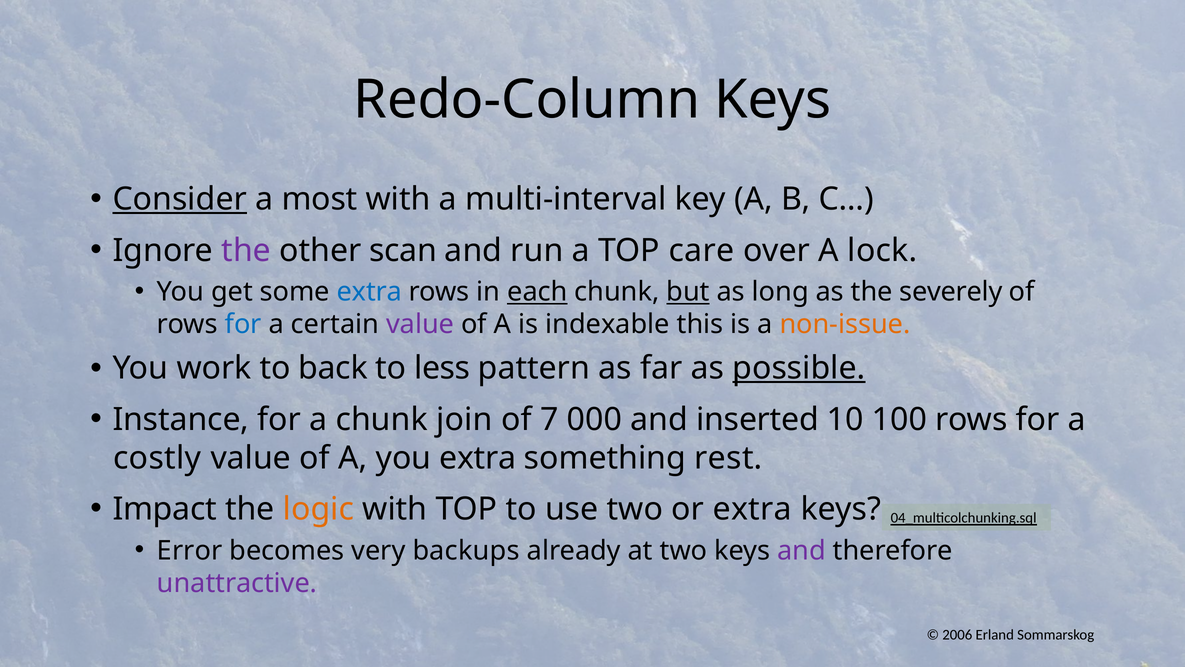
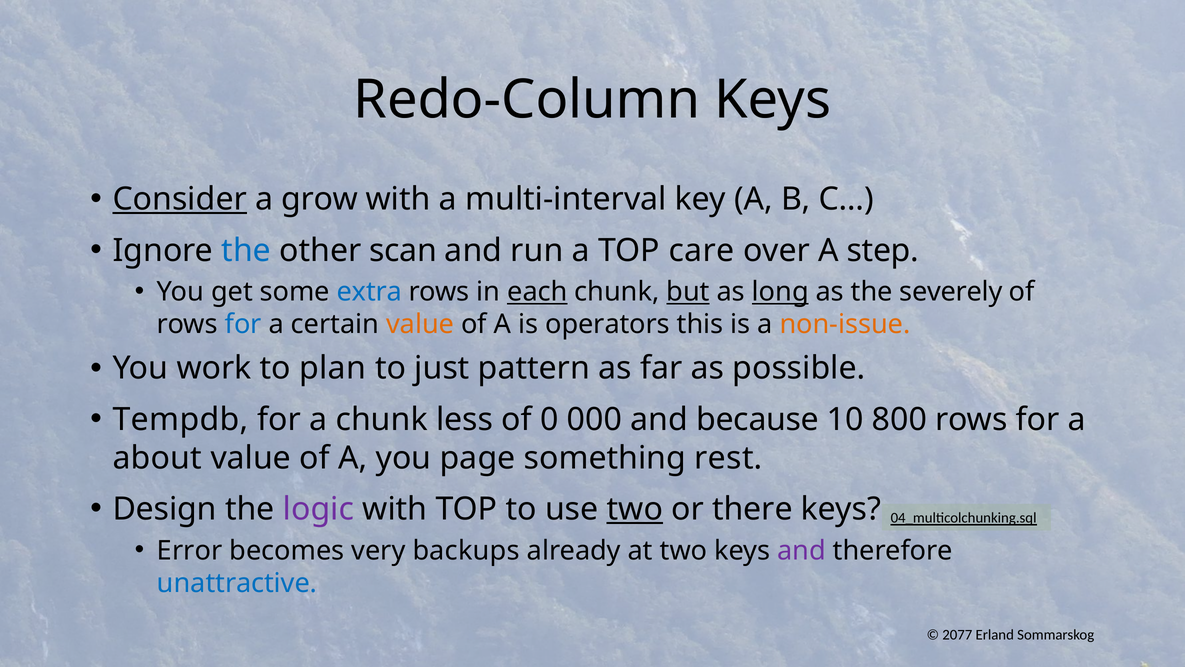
most: most -> grow (320, 199)
the colour: purple -> blue (246, 250)
lock: lock -> step (883, 250)
long underline: none -> present (780, 292)
value colour: purple -> orange (420, 324)
indexable: indexable -> operators (608, 324)
back: back -> plan (333, 368)
less: less -> just (442, 368)
possible underline: present -> none (799, 368)
Instance: Instance -> Tempdb (181, 420)
join: join -> less (465, 420)
7: 7 -> 0 (549, 420)
inserted: inserted -> because (758, 420)
100: 100 -> 800 (900, 420)
costly: costly -> about (157, 458)
you extra: extra -> page (478, 458)
Impact: Impact -> Design (165, 509)
logic colour: orange -> purple (319, 509)
two underline: none -> present (635, 509)
or extra: extra -> there (752, 509)
unattractive colour: purple -> blue (237, 583)
2006: 2006 -> 2077 (957, 635)
